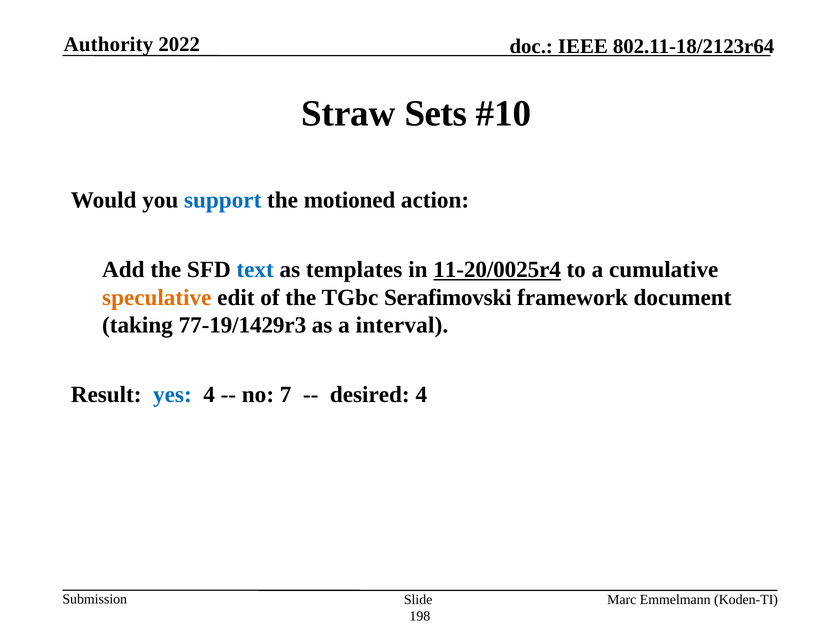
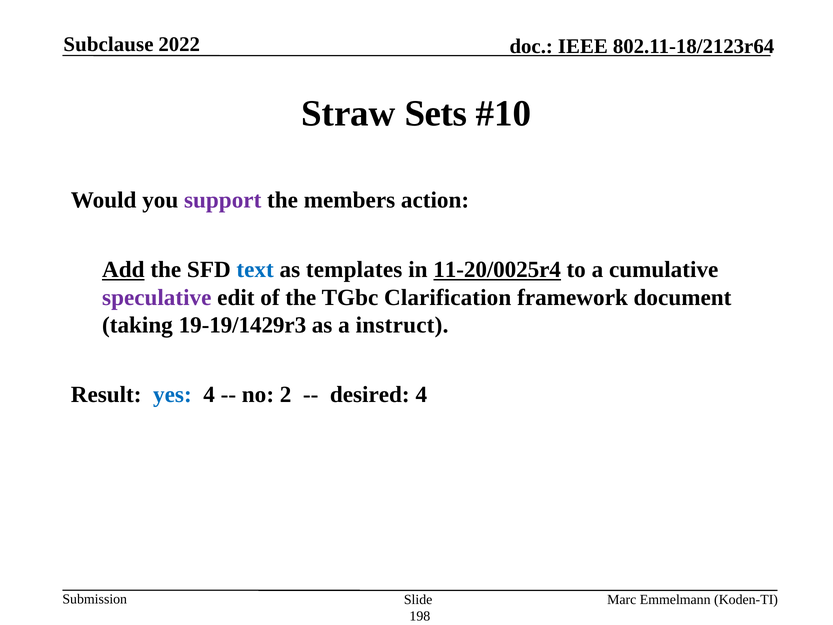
Authority: Authority -> Subclause (108, 44)
support colour: blue -> purple (223, 200)
motioned: motioned -> members (349, 200)
Add underline: none -> present (123, 270)
speculative colour: orange -> purple (157, 297)
Serafimovski: Serafimovski -> Clarification (448, 297)
77-19/1429r3: 77-19/1429r3 -> 19-19/1429r3 (242, 325)
interval: interval -> instruct (402, 325)
7: 7 -> 2 (286, 395)
